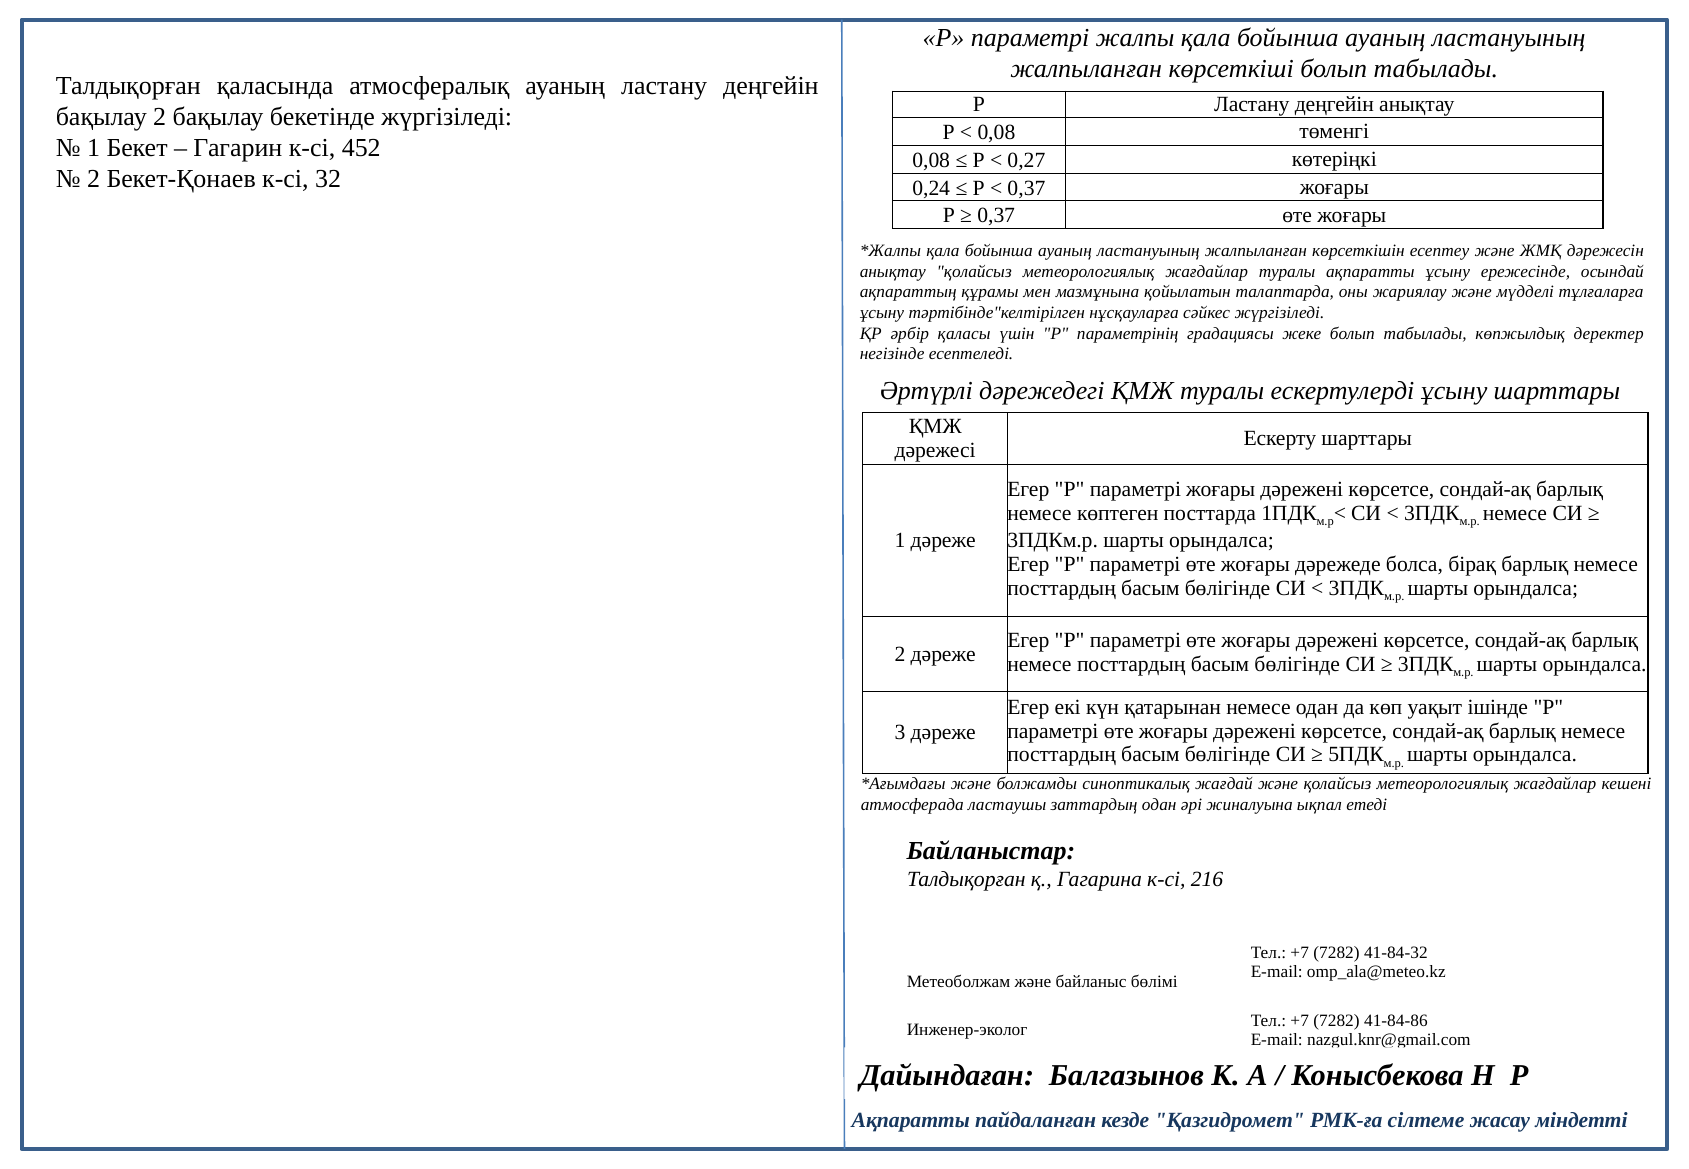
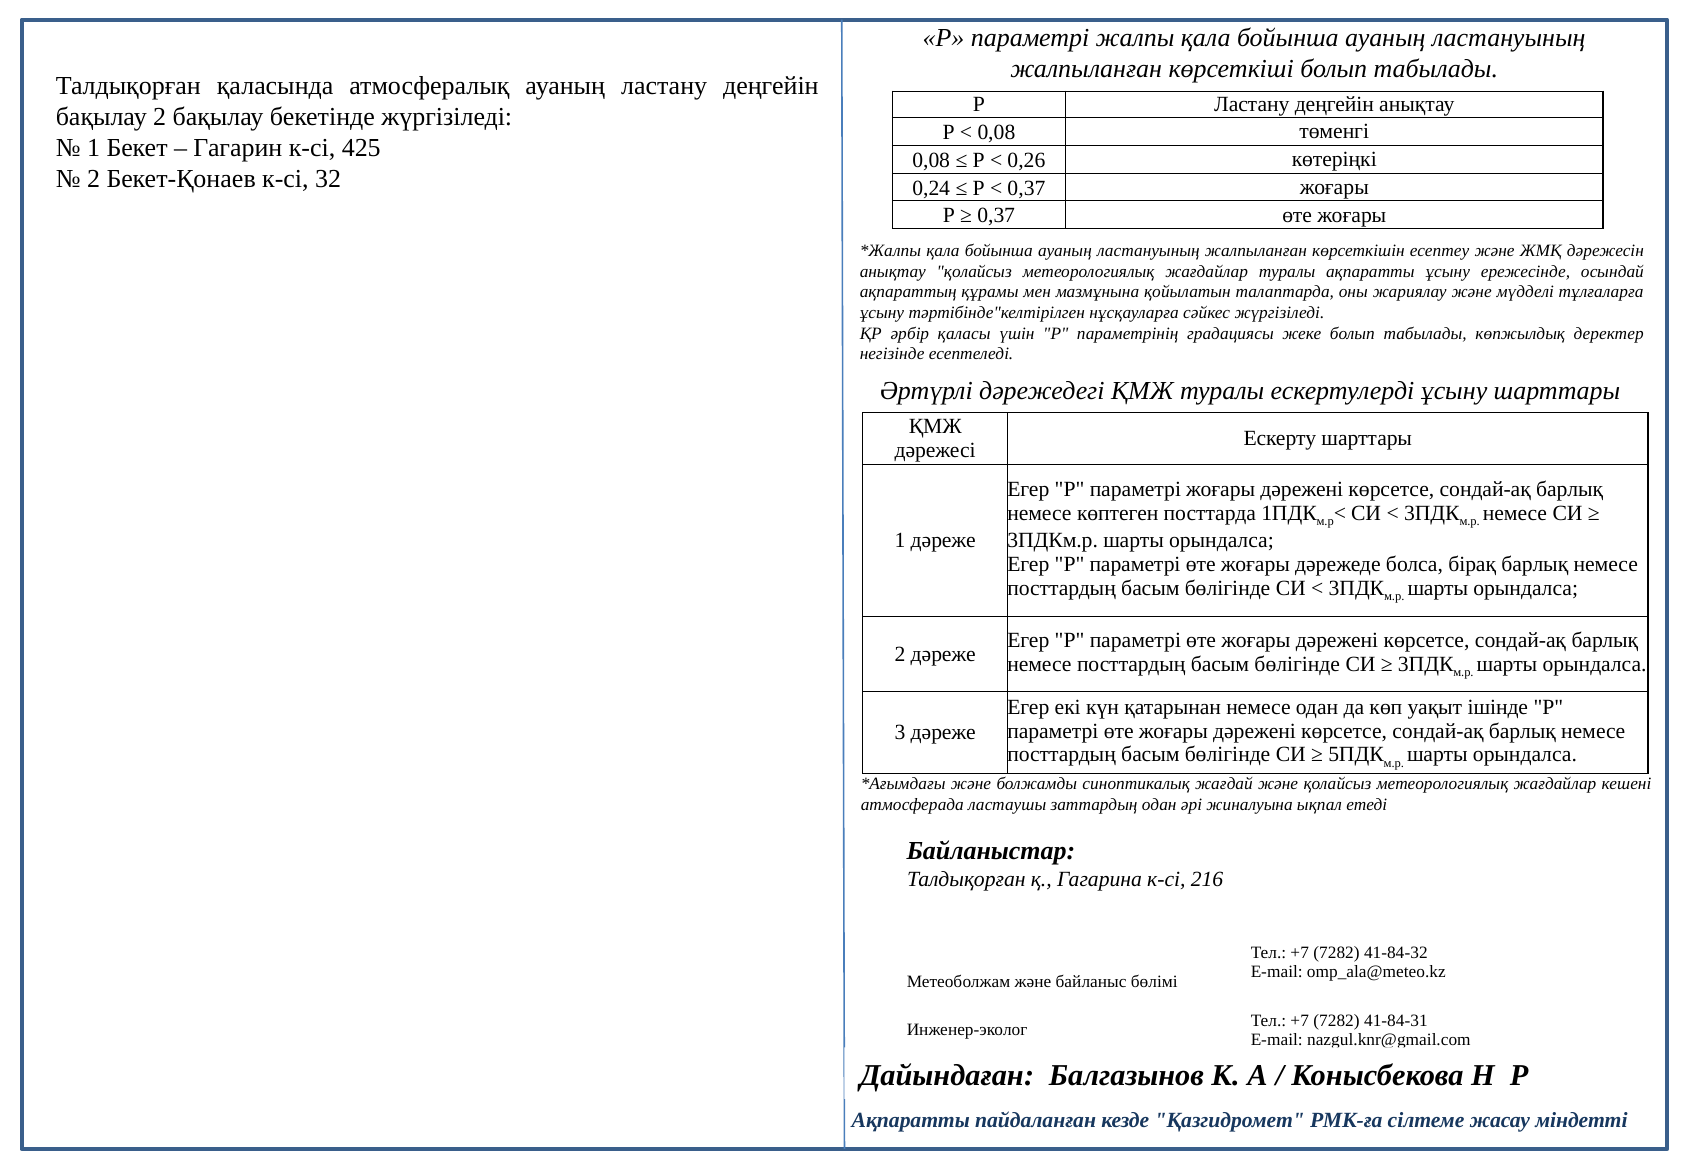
452: 452 -> 425 (361, 148)
0,27: 0,27 -> 0,26 (1026, 160)
41-84-86: 41-84-86 -> 41-84-31 (1396, 1021)
